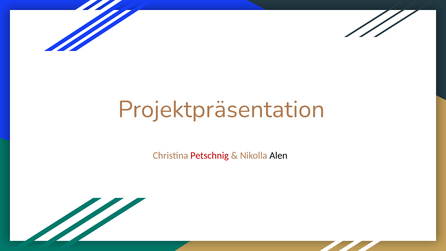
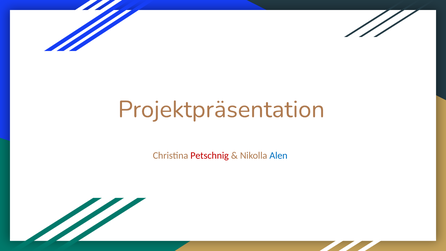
Alen colour: black -> blue (278, 156)
